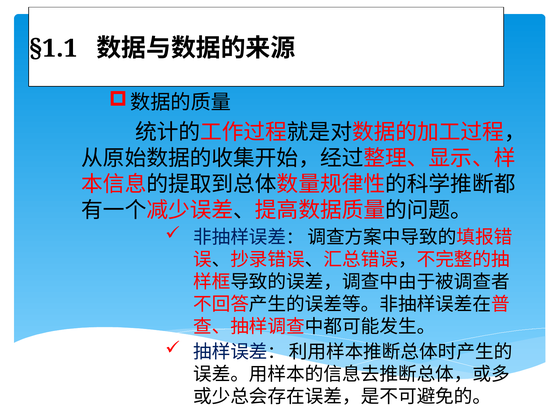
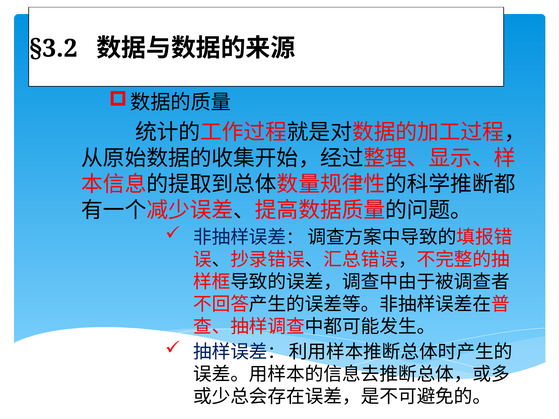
§1.1: §1.1 -> §3.2 (53, 48)
